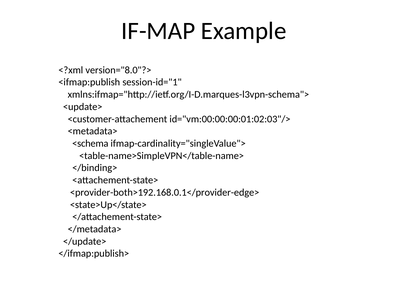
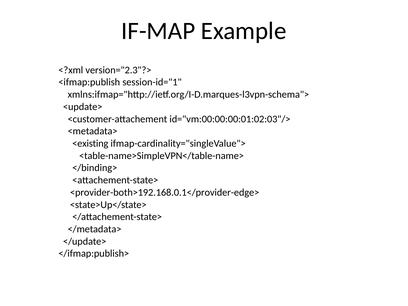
version="8.0"?>: version="8.0"?> -> version="2.3"?> (118, 70)
<schema: <schema -> <existing (90, 143)
